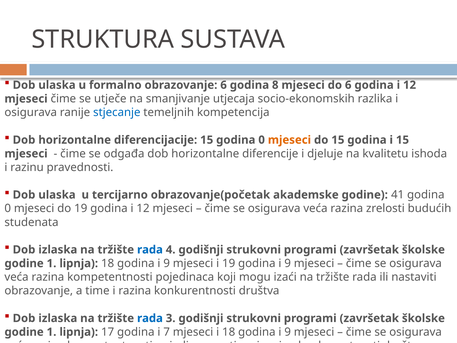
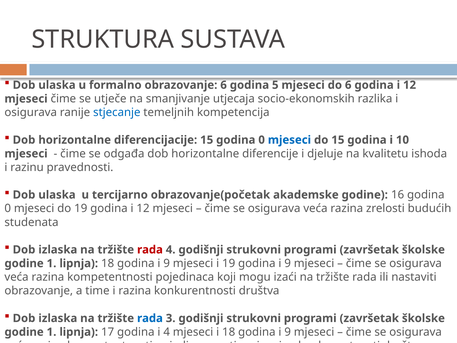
8: 8 -> 5 (275, 85)
mjeseci colour: orange -> blue (289, 140)
i 15: 15 -> 10 (402, 140)
41: 41 -> 16 (398, 195)
rada colour: blue -> red (150, 250)
i 7: 7 -> 4 (167, 332)
